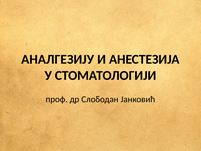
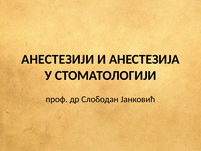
АНАЛГЕЗИЈУ: АНАЛГЕЗИЈУ -> АНЕСТЕЗИЈИ (58, 59)
